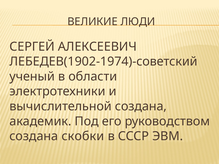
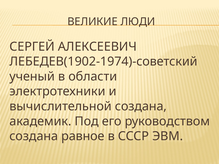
скобки: скобки -> равное (83, 136)
